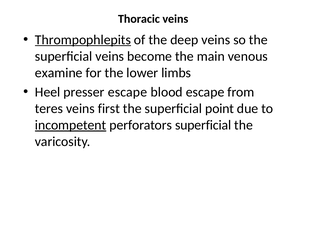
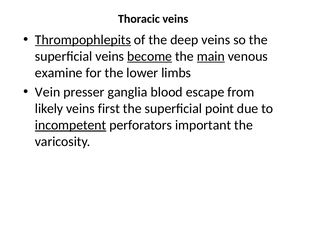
become underline: none -> present (150, 56)
main underline: none -> present (211, 56)
Heel: Heel -> Vein (48, 92)
presser escape: escape -> ganglia (128, 92)
teres: teres -> likely (49, 108)
perforators superficial: superficial -> important (203, 125)
